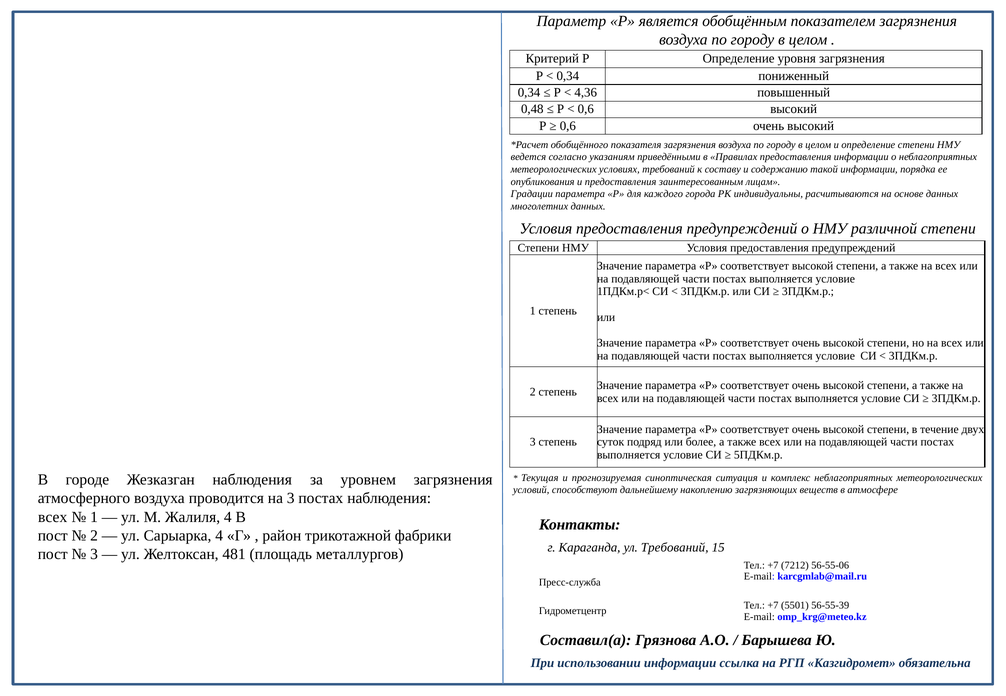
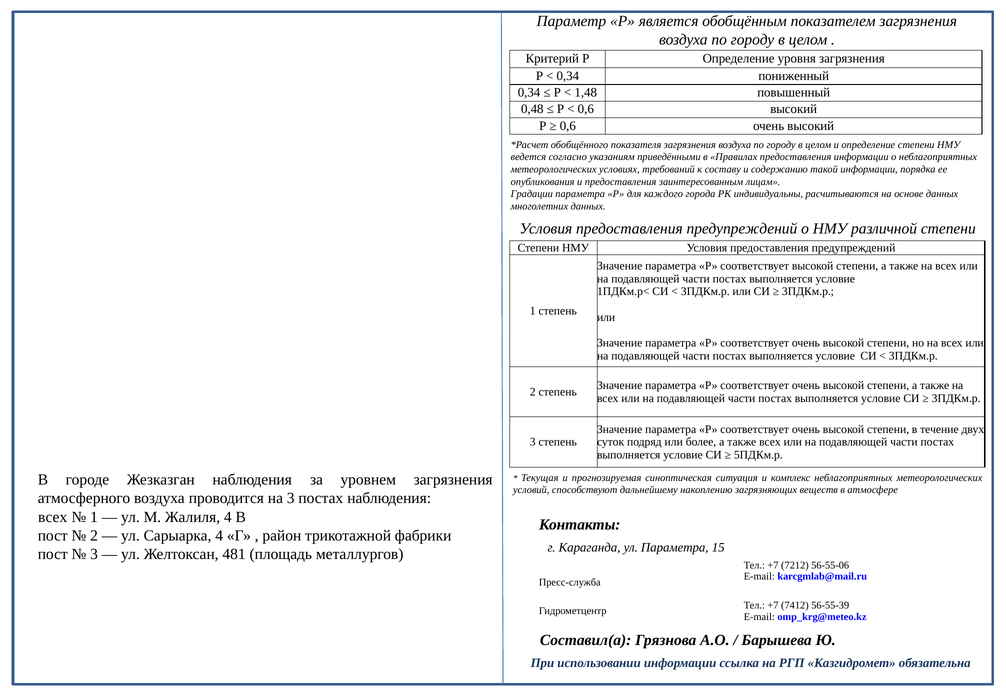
4,36: 4,36 -> 1,48 (586, 93)
ул Требований: Требований -> Параметра (675, 548)
5501: 5501 -> 7412 (795, 606)
